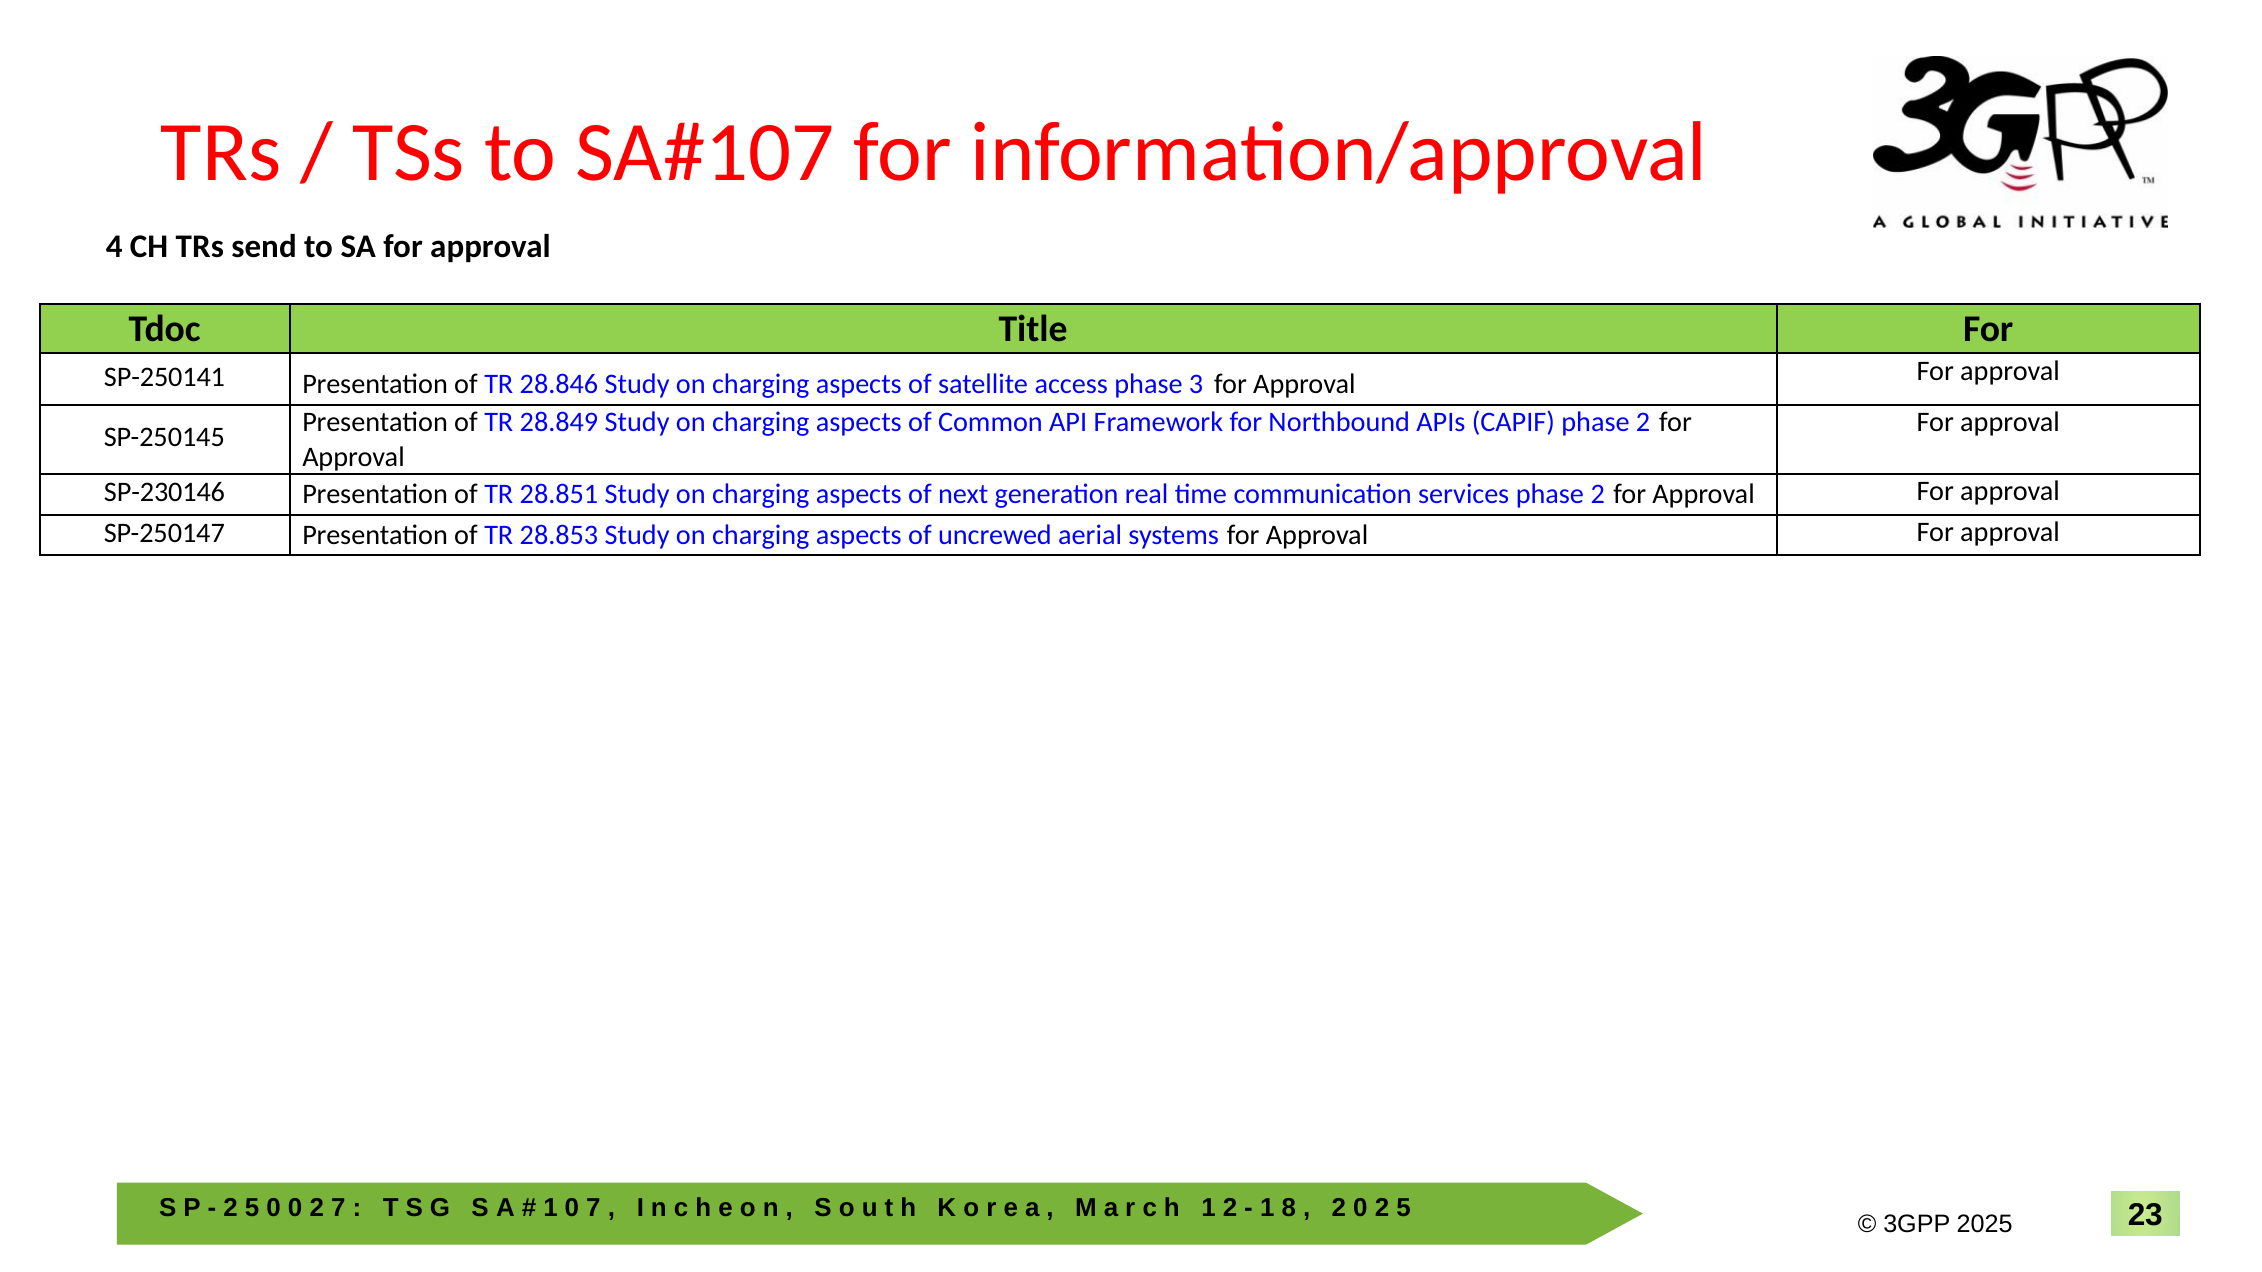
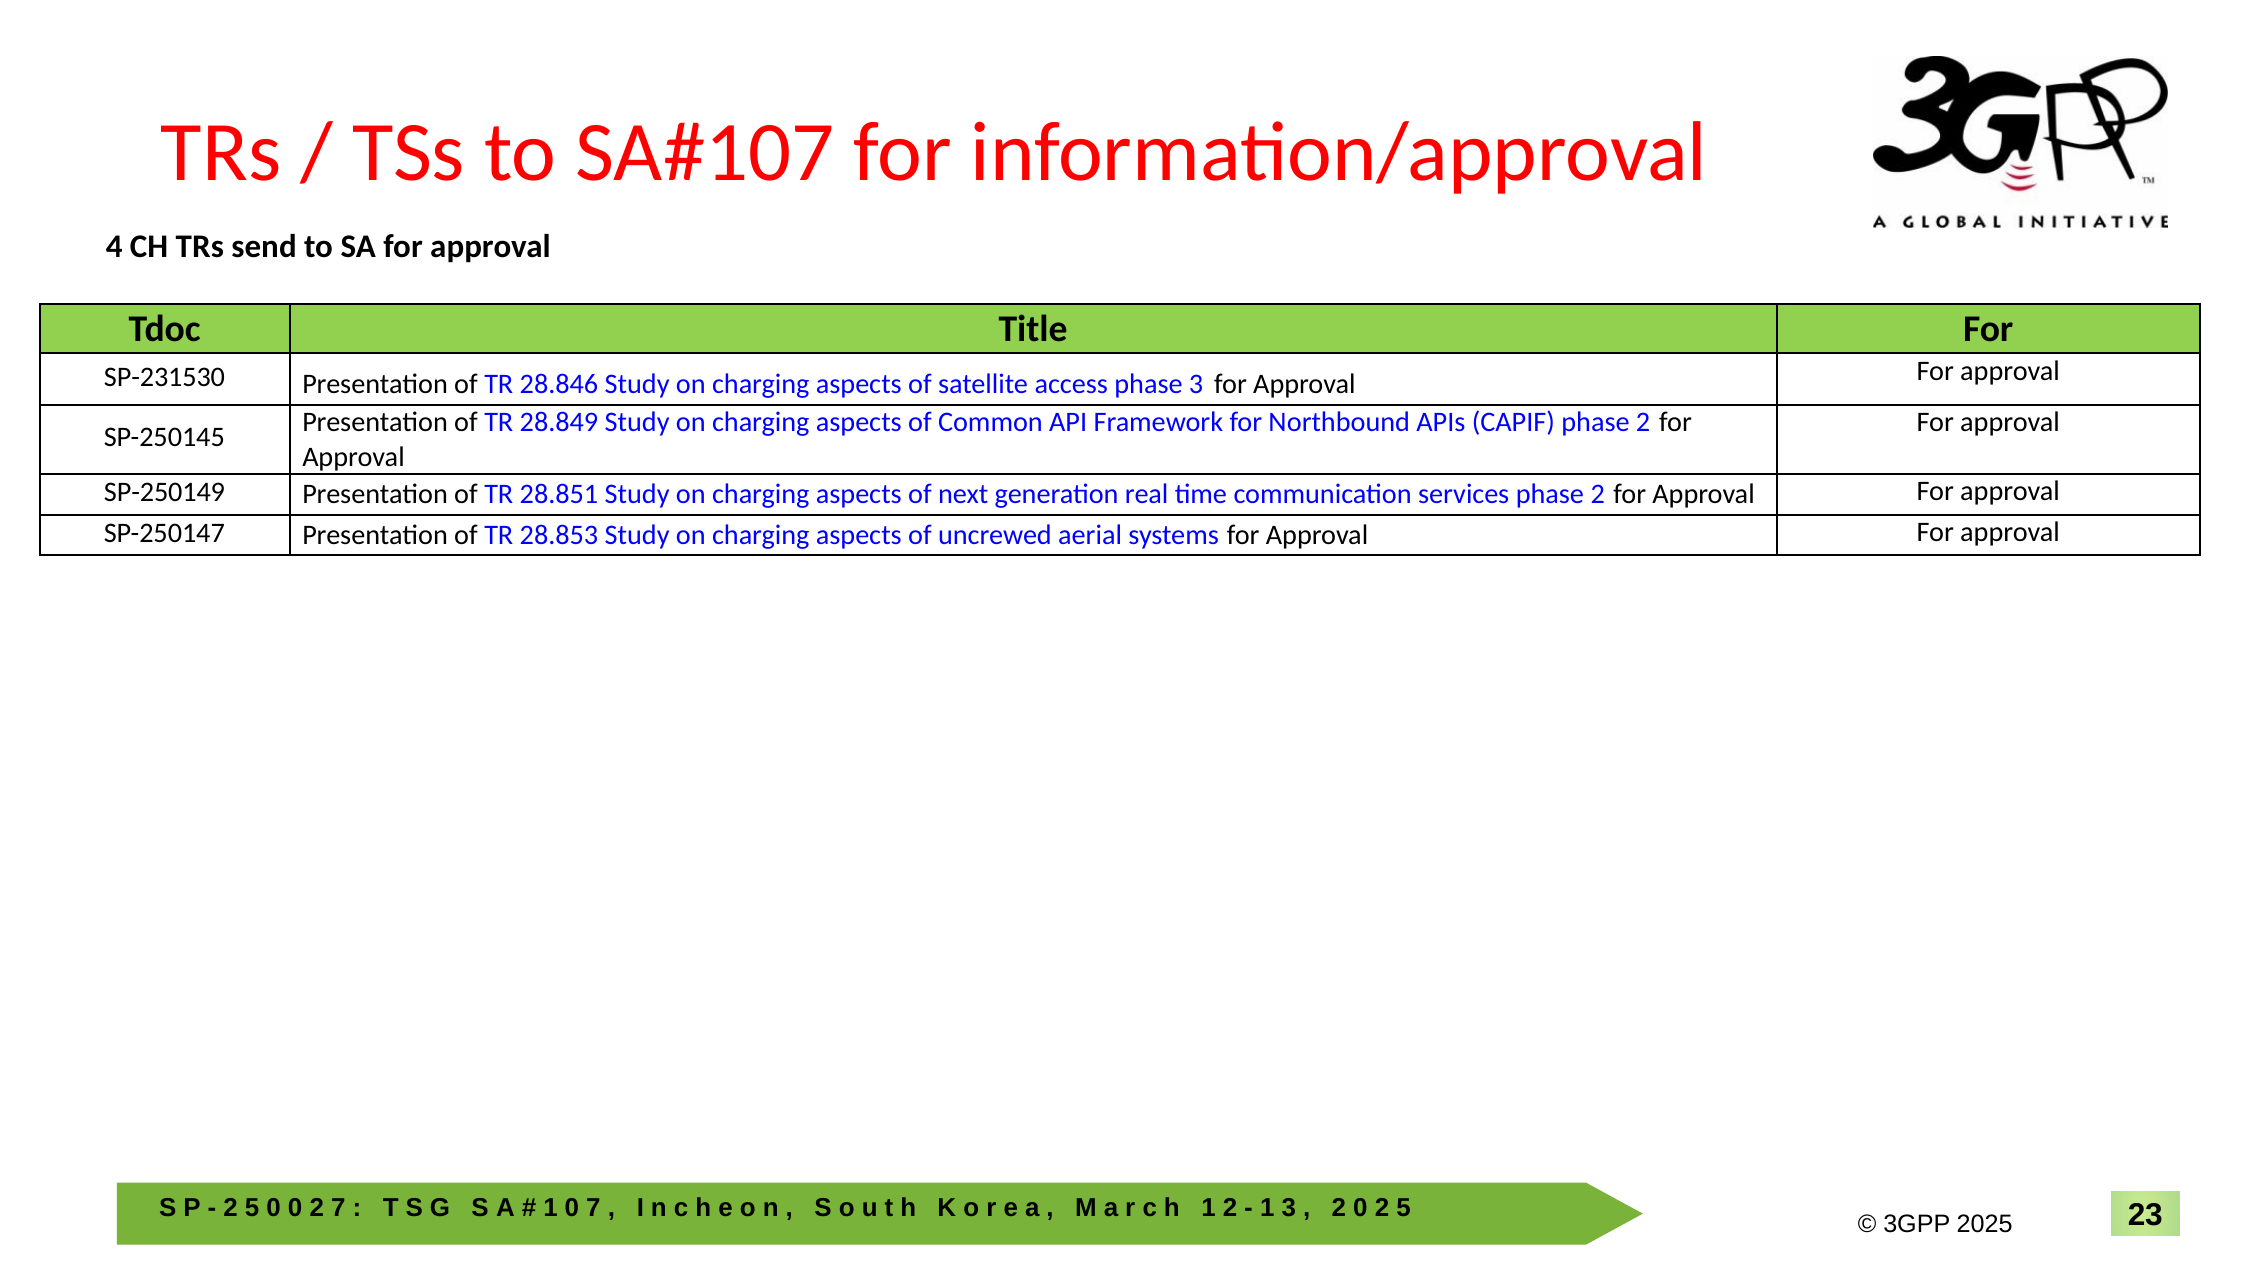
SP-250141: SP-250141 -> SP-231530 (165, 377)
SP-230146: SP-230146 -> SP-250149 (165, 493)
8: 8 -> 3 (1289, 1208)
